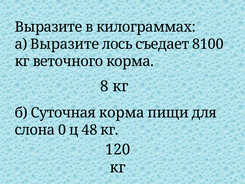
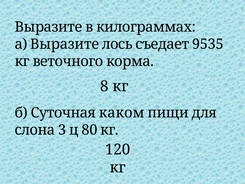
8100: 8100 -> 9535 (208, 44)
Суточная корма: корма -> каком (122, 113)
0: 0 -> 3 (62, 130)
48: 48 -> 80 (90, 130)
